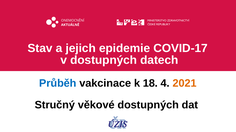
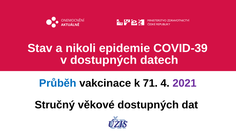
jejich: jejich -> nikoli (81, 49)
COVID-17: COVID-17 -> COVID-39 (181, 49)
18: 18 -> 71 (150, 84)
2021 colour: orange -> purple (185, 84)
